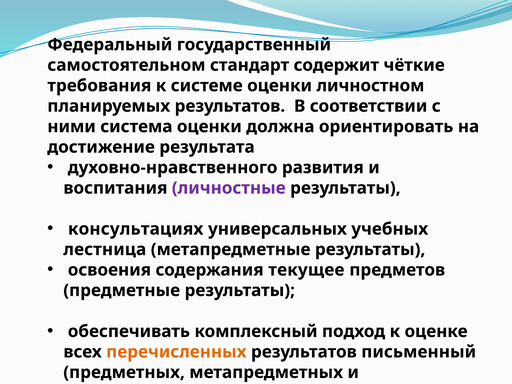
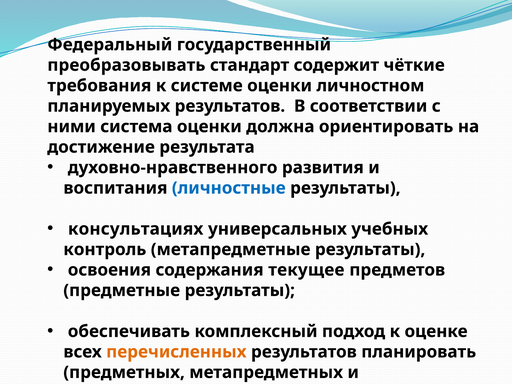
самостоятельном: самостоятельном -> преобразовывать (126, 65)
личностные colour: purple -> blue (229, 188)
лестница: лестница -> контроль (105, 249)
письменный: письменный -> планировать (419, 352)
